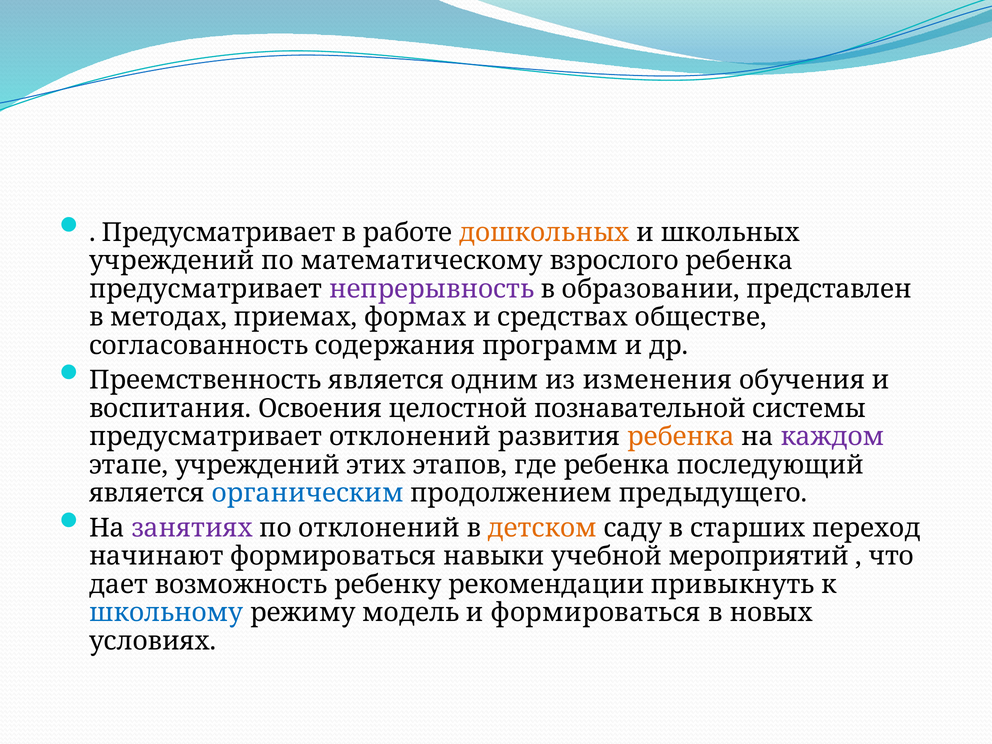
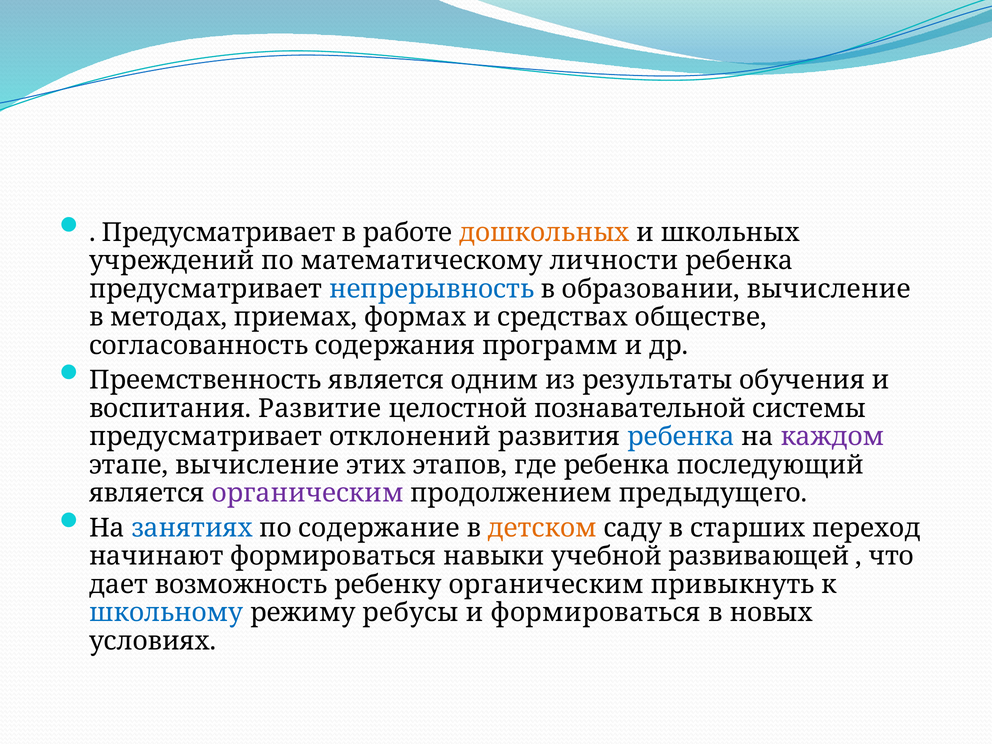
взрослого: взрослого -> личности (614, 261)
непрерывность colour: purple -> blue (432, 289)
образовании представлен: представлен -> вычисление (829, 289)
изменения: изменения -> результаты (657, 380)
Освоения: Освоения -> Развитие (320, 408)
ребенка colour: orange -> blue (681, 437)
этапе учреждений: учреждений -> вычисление (257, 465)
органическим colour: blue -> purple (308, 493)
занятиях colour: purple -> blue (192, 528)
по отклонений: отклонений -> содержание (379, 528)
мероприятий: мероприятий -> развивающей (759, 556)
ребенку рекомендации: рекомендации -> органическим (546, 584)
модель: модель -> ребусы (411, 613)
